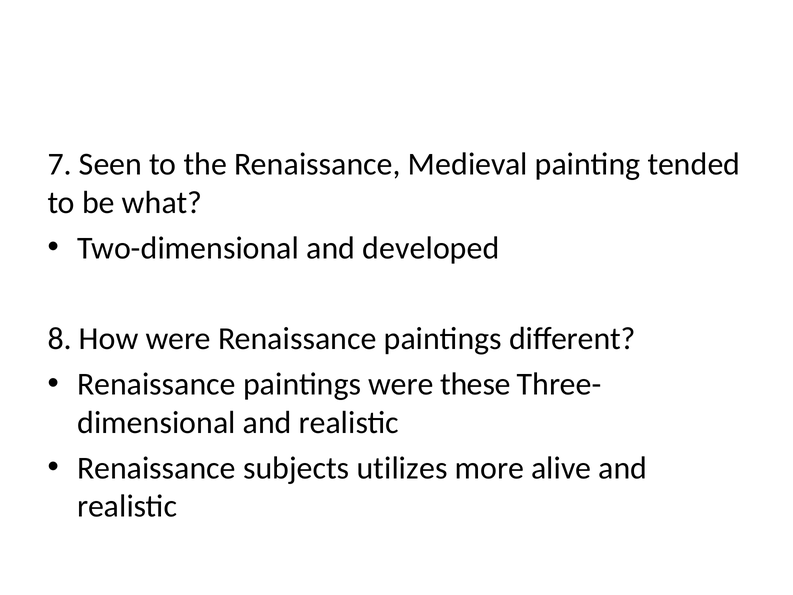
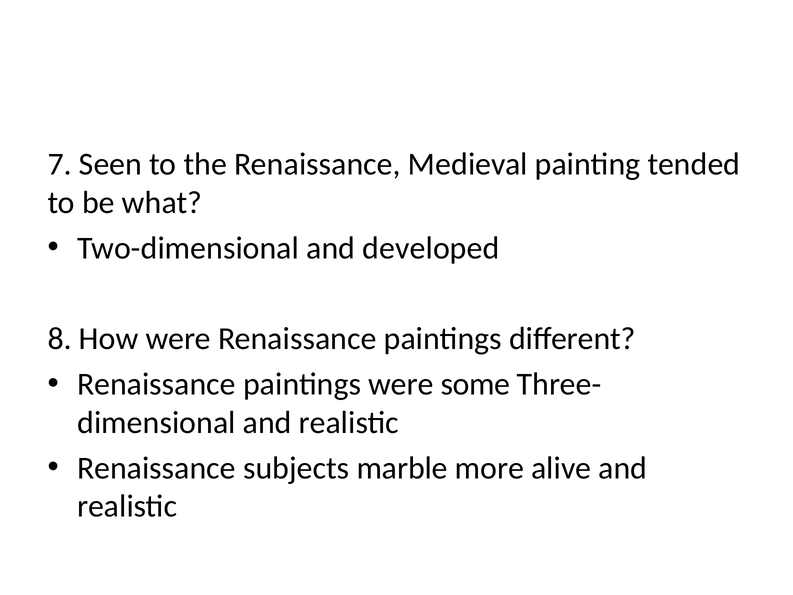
these: these -> some (475, 384)
utilizes: utilizes -> marble (402, 468)
